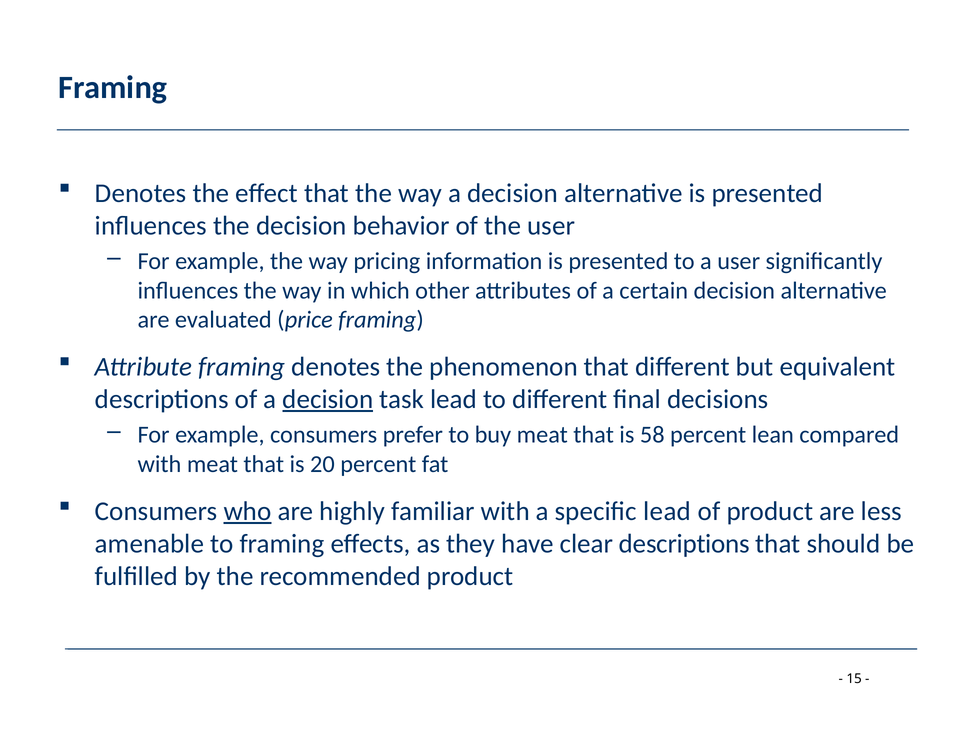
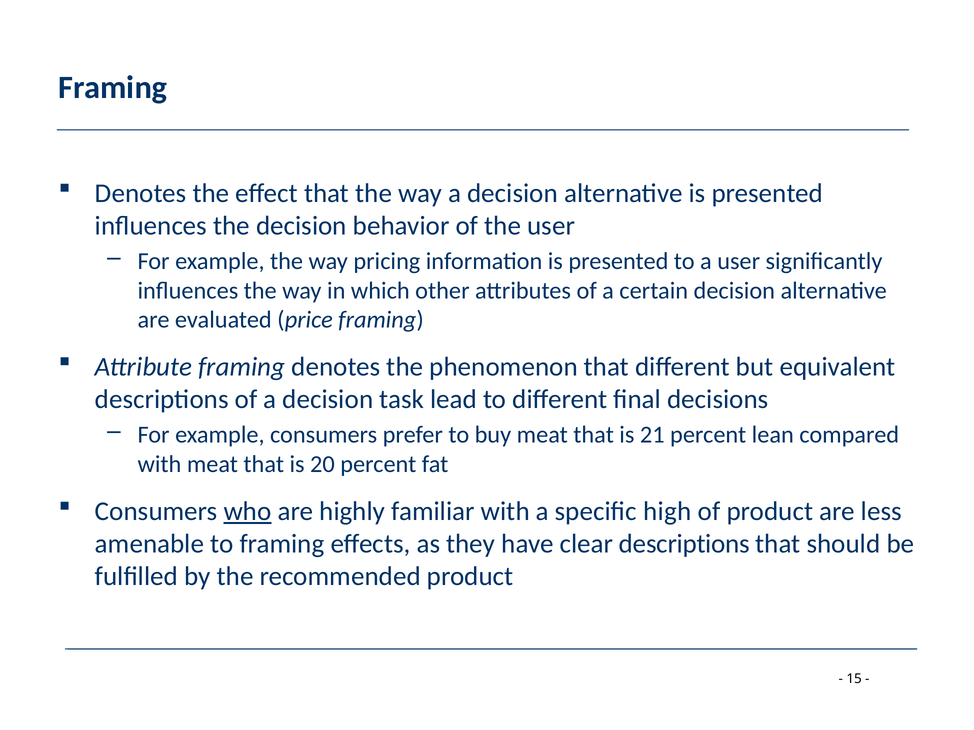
decision underline: present -> none (328, 400)
58: 58 -> 21 (652, 435)
specific lead: lead -> high (667, 512)
